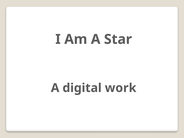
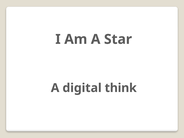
work: work -> think (121, 88)
